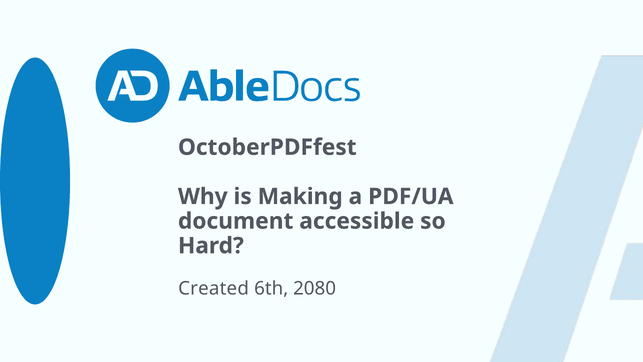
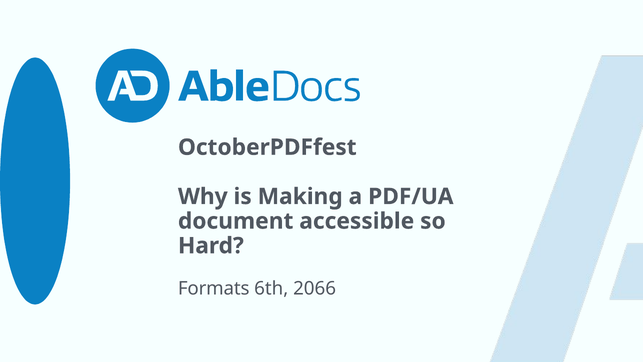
Created: Created -> Formats (214, 289)
2080: 2080 -> 2066 (315, 289)
